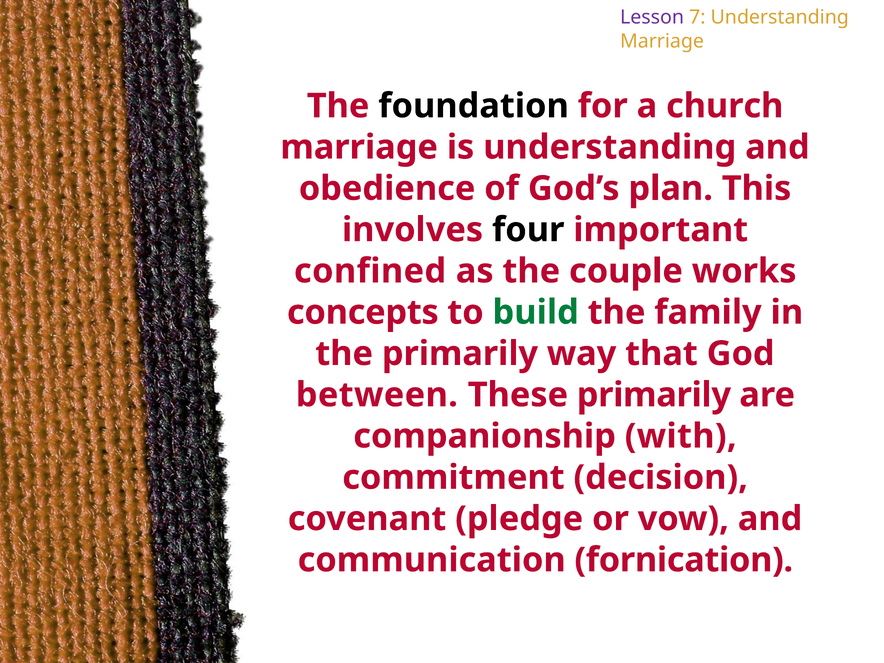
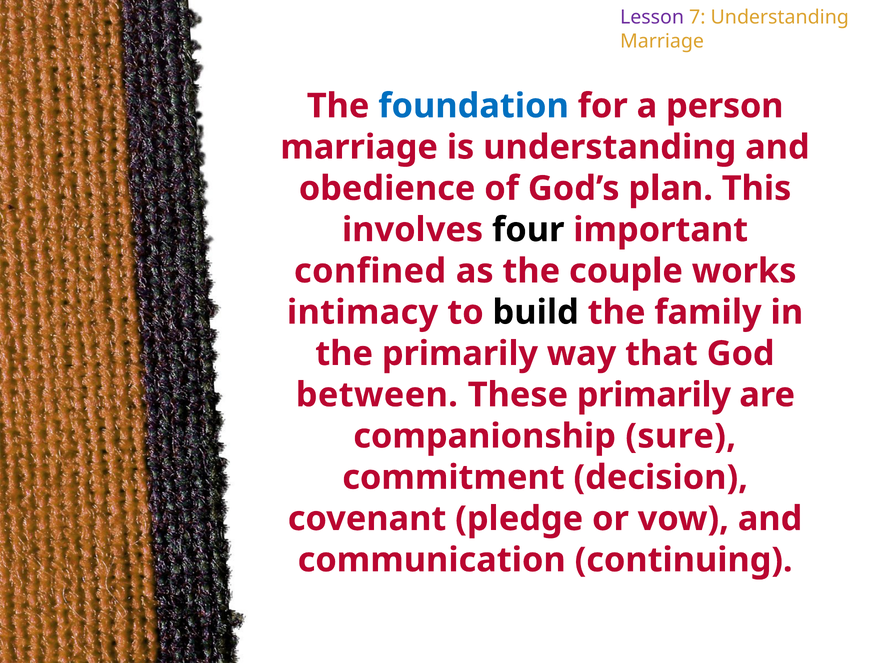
foundation colour: black -> blue (474, 106)
church: church -> person (725, 106)
concepts: concepts -> intimacy (363, 312)
build colour: green -> black (536, 312)
with: with -> sure (681, 436)
fornication: fornication -> continuing (684, 560)
